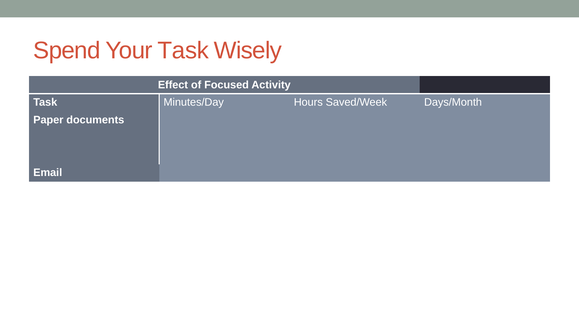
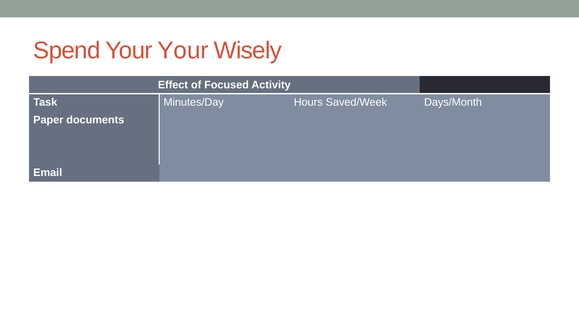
Your Task: Task -> Your (183, 51)
